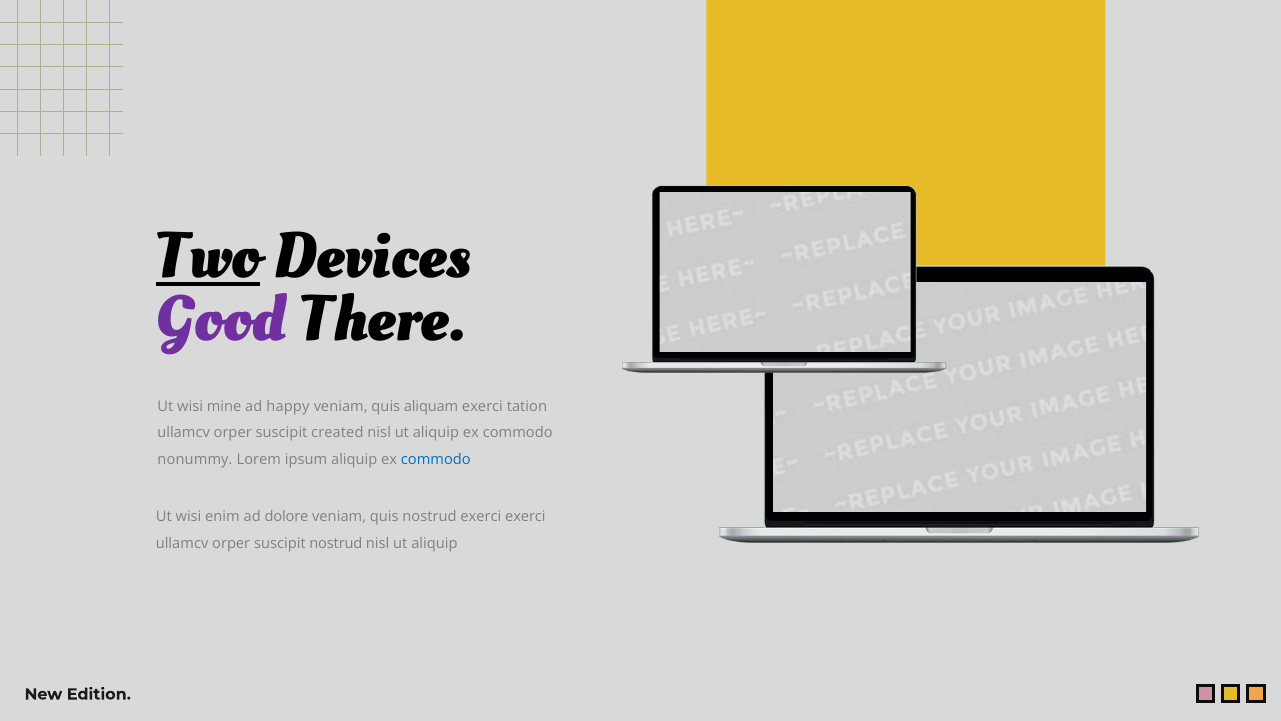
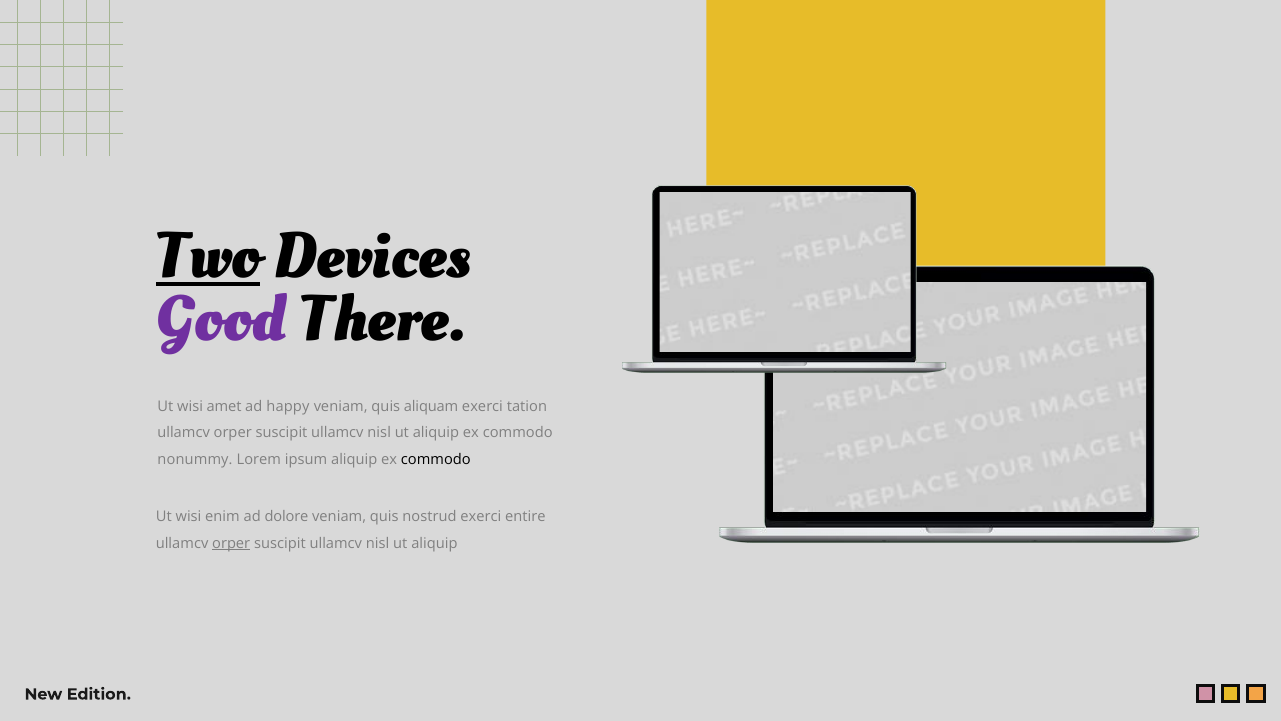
mine: mine -> amet (224, 406)
created: created -> ullamcv (337, 433)
commodo colour: blue -> black (436, 459)
exerci exerci: exerci -> entire (525, 517)
orper underline: none -> present (231, 543)
nostrud: nostrud -> ullamcv (336, 543)
